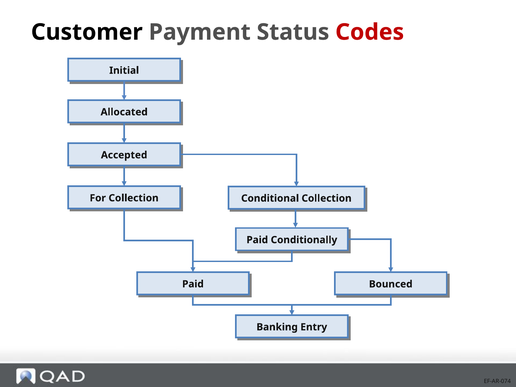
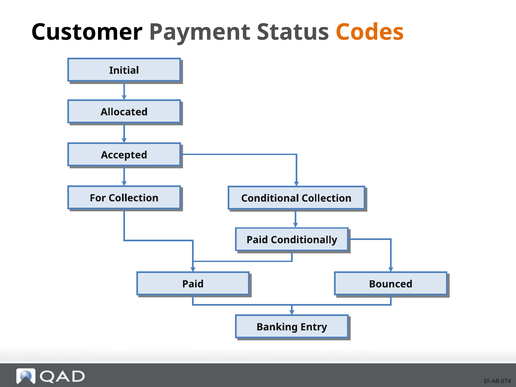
Codes colour: red -> orange (370, 32)
